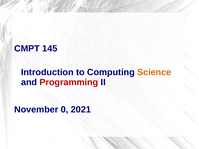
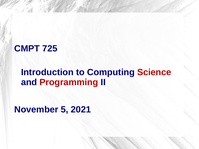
145: 145 -> 725 (50, 49)
Science colour: orange -> red (154, 72)
0: 0 -> 5 (65, 110)
